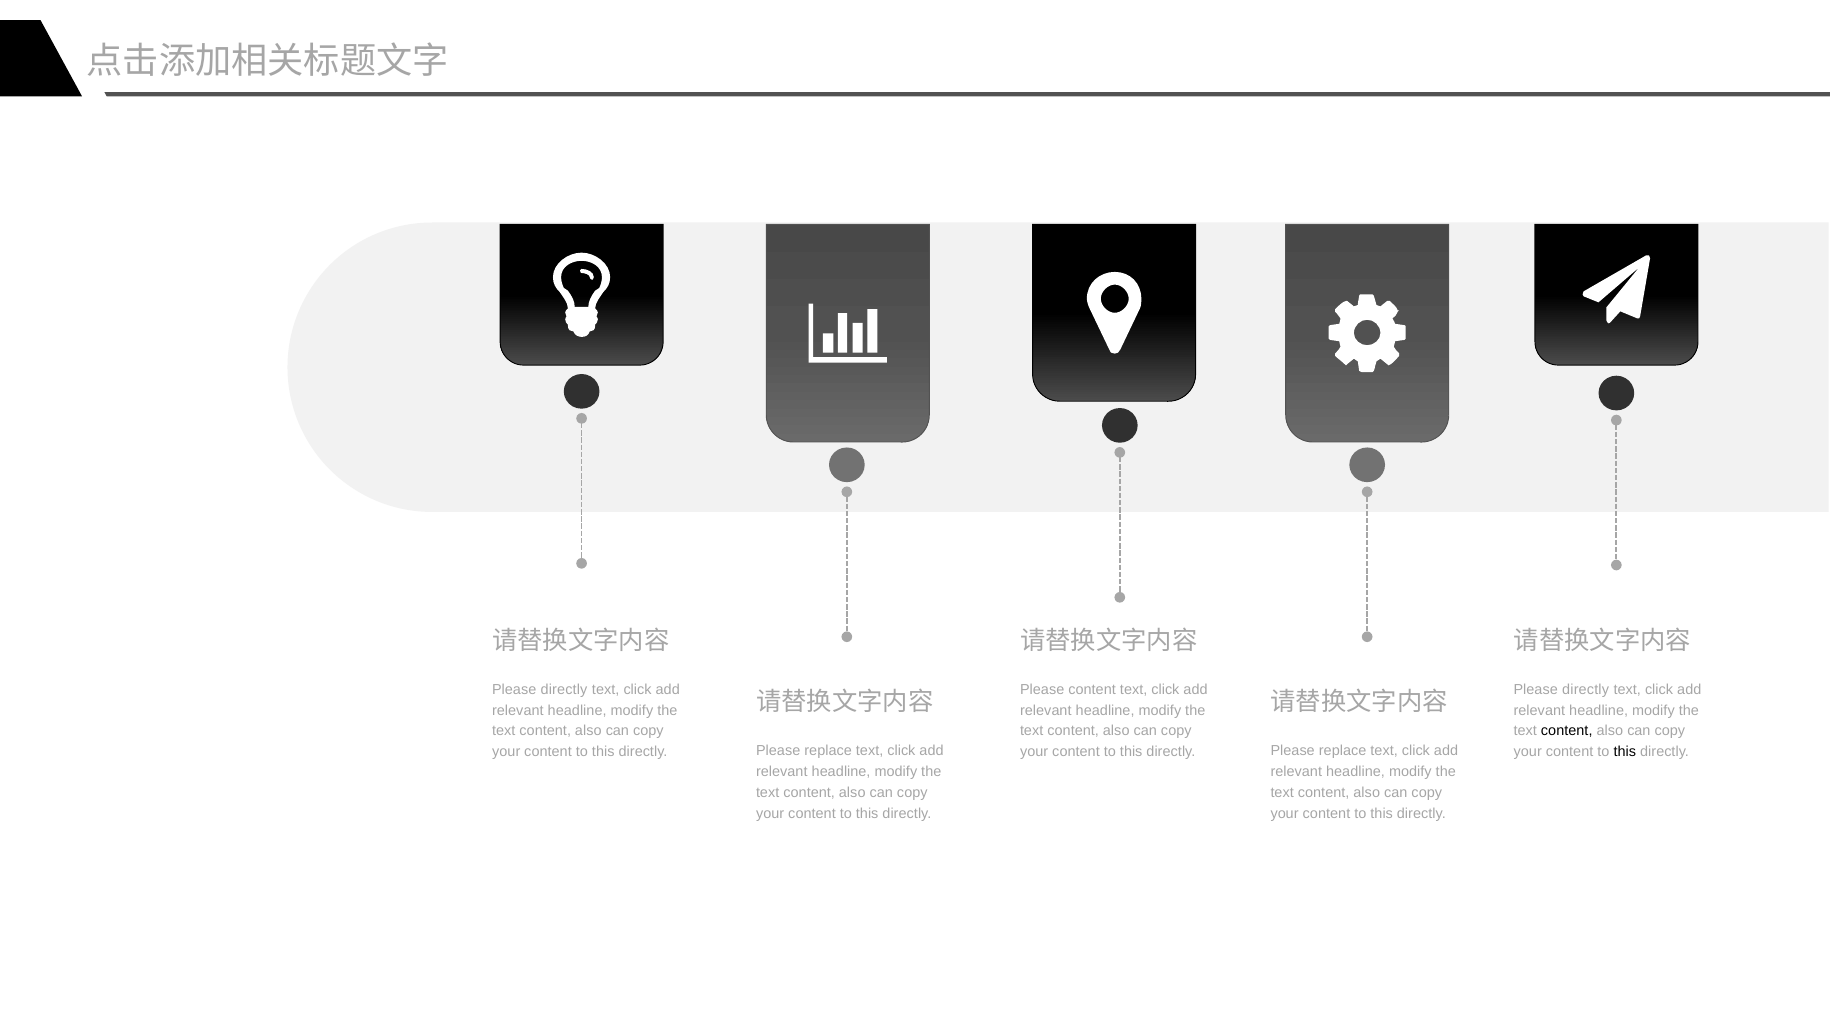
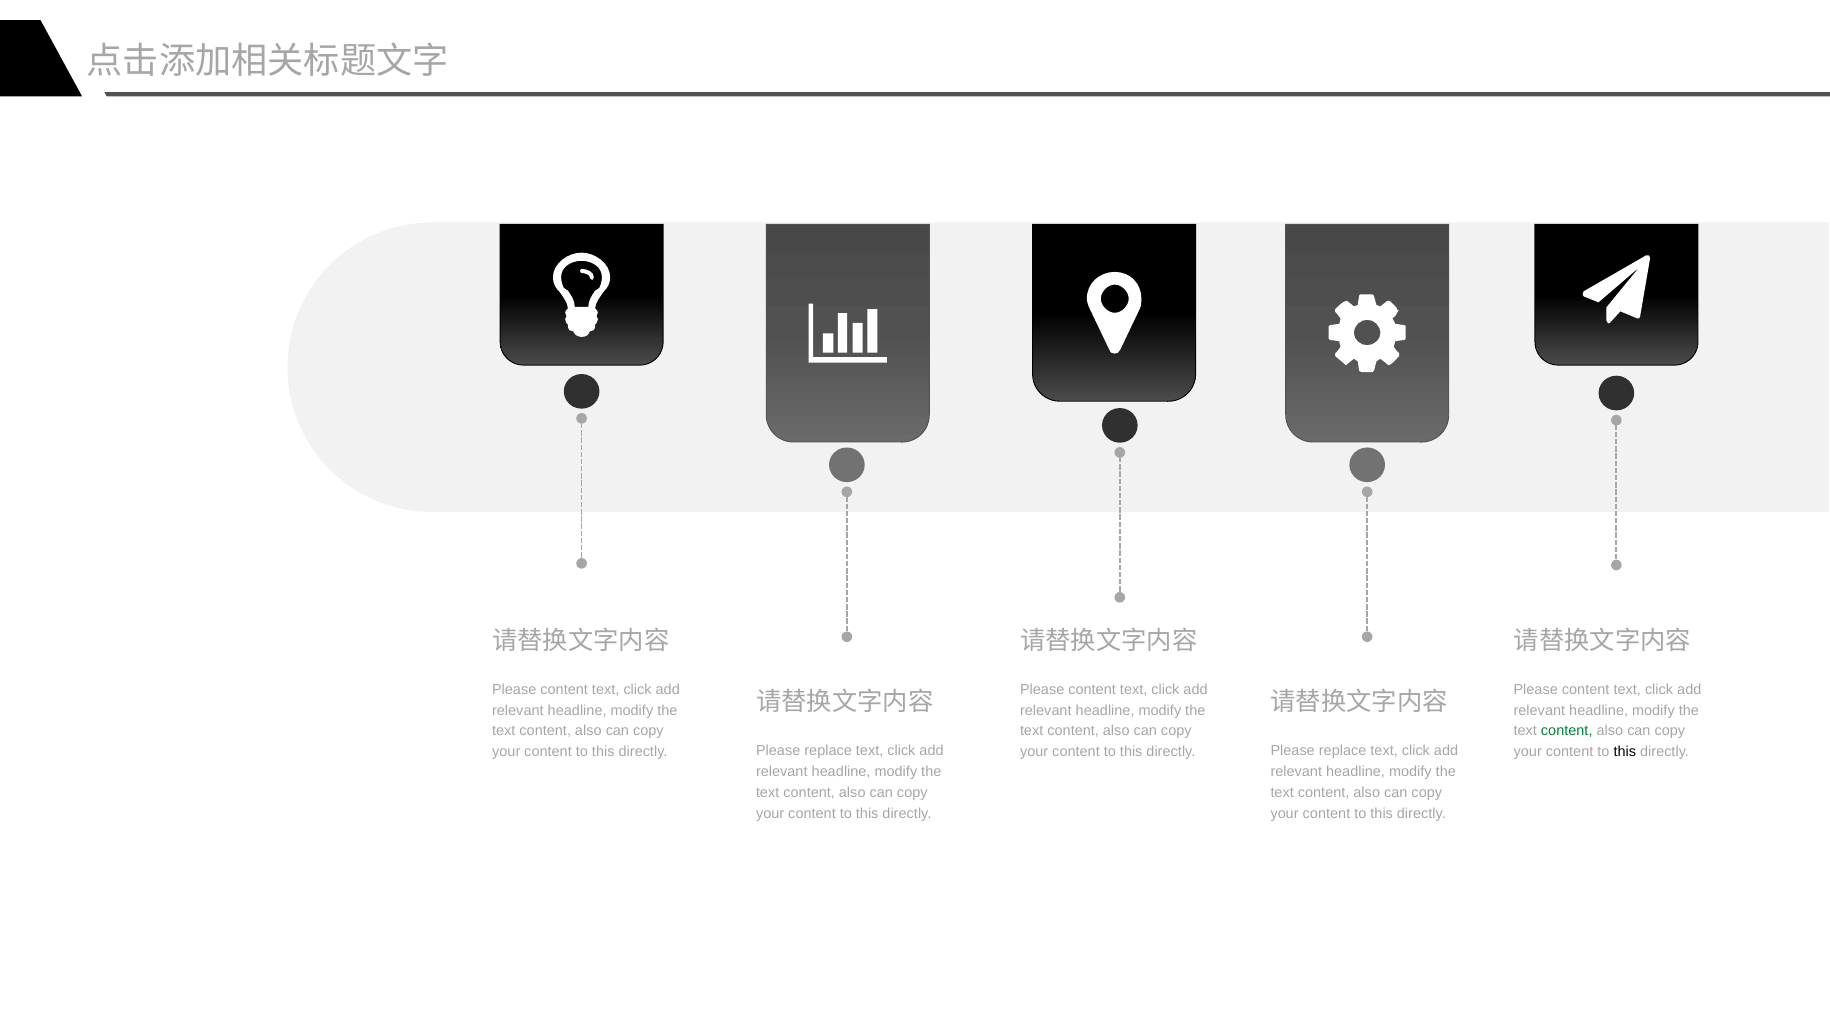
directly: directly -> content (564, 689)
directly: directly -> content (1586, 689)
content colour: black -> green (1567, 731)
